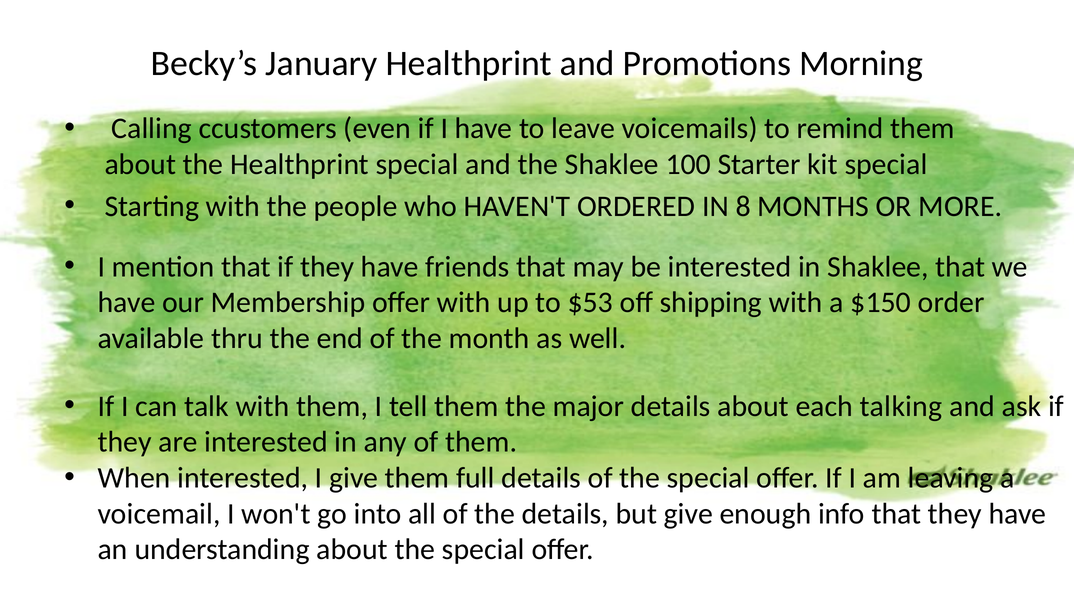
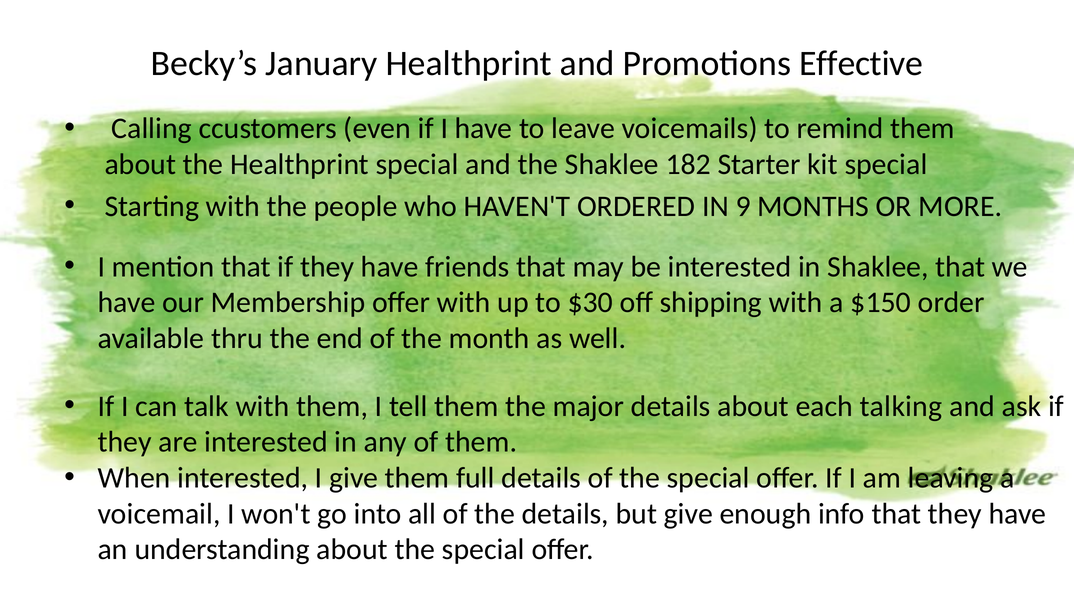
Morning: Morning -> Effective (861, 63)
100: 100 -> 182 (688, 164)
8: 8 -> 9 (743, 206)
$53: $53 -> $30 (590, 303)
